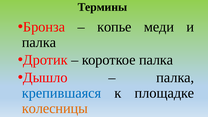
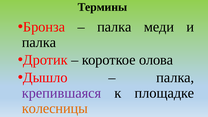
копье: копье -> палка (114, 27)
короткое палка: палка -> олова (156, 60)
крепившаяся colour: blue -> purple (62, 93)
